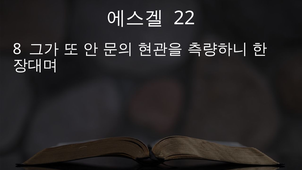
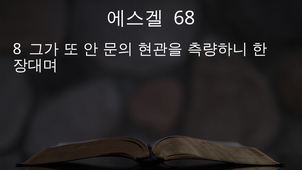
22: 22 -> 68 (184, 18)
